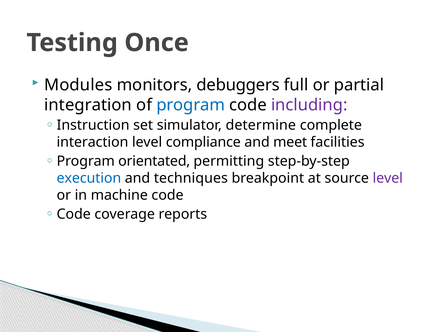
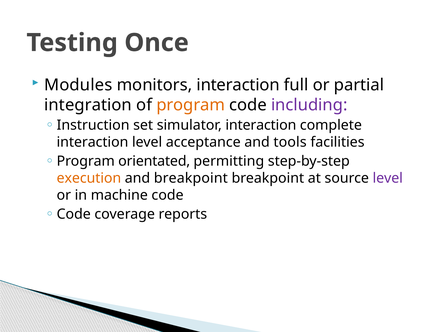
monitors debuggers: debuggers -> interaction (238, 85)
program colour: blue -> orange (191, 105)
simulator determine: determine -> interaction (261, 125)
compliance: compliance -> acceptance (203, 142)
meet: meet -> tools (290, 142)
execution colour: blue -> orange (89, 178)
and techniques: techniques -> breakpoint (191, 178)
